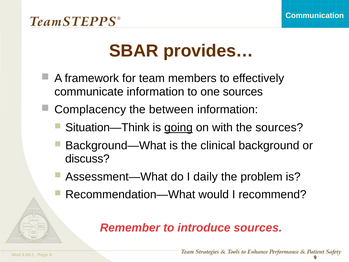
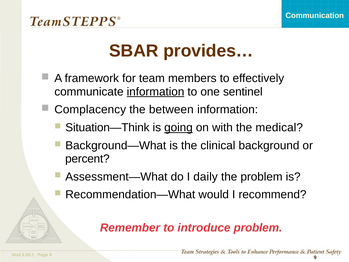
information underline: none -> present (156, 92)
one sources: sources -> sentinel (243, 92)
the sources: sources -> medical (279, 127)
discuss: discuss -> percent (87, 159)
introduce sources: sources -> problem (258, 228)
